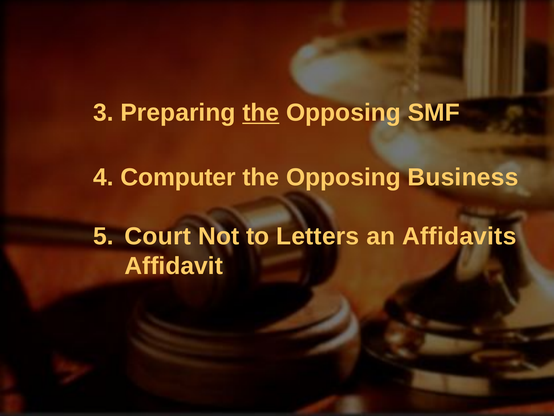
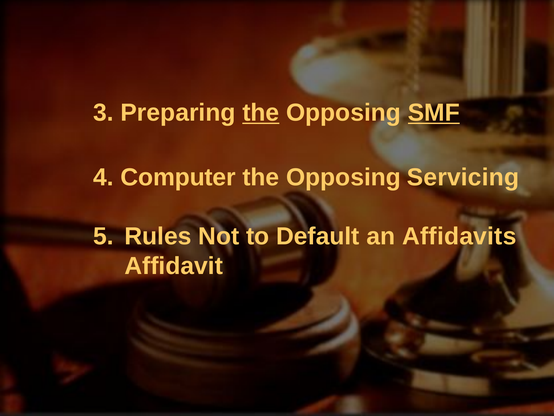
SMF underline: none -> present (434, 113)
Business: Business -> Servicing (463, 177)
Court: Court -> Rules (158, 236)
Letters: Letters -> Default (318, 236)
